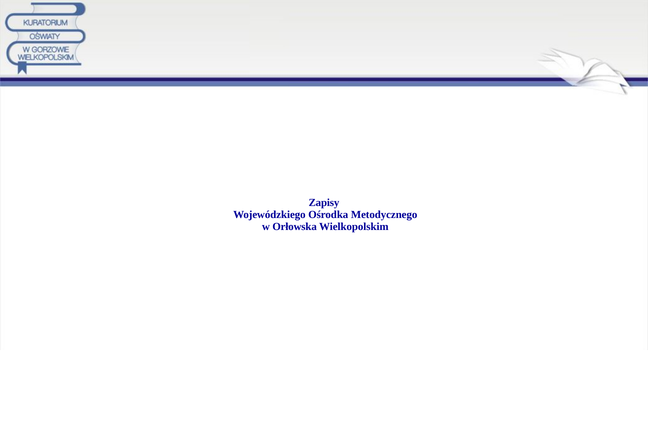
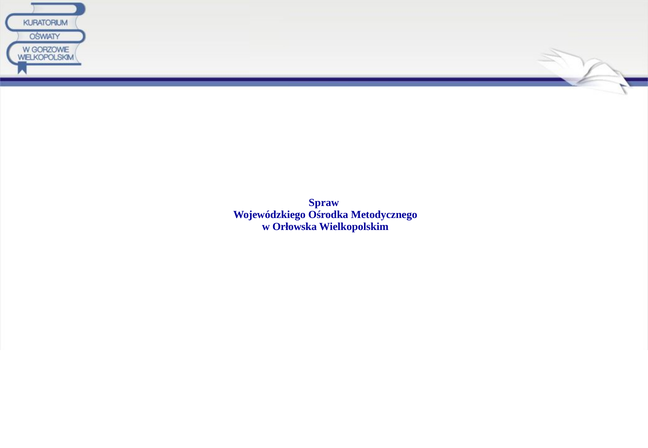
Zapisy: Zapisy -> Spraw (324, 203)
